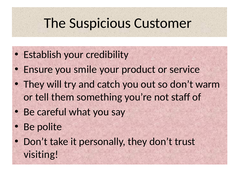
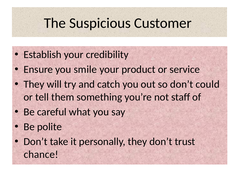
warm: warm -> could (208, 84)
visiting: visiting -> chance (41, 155)
